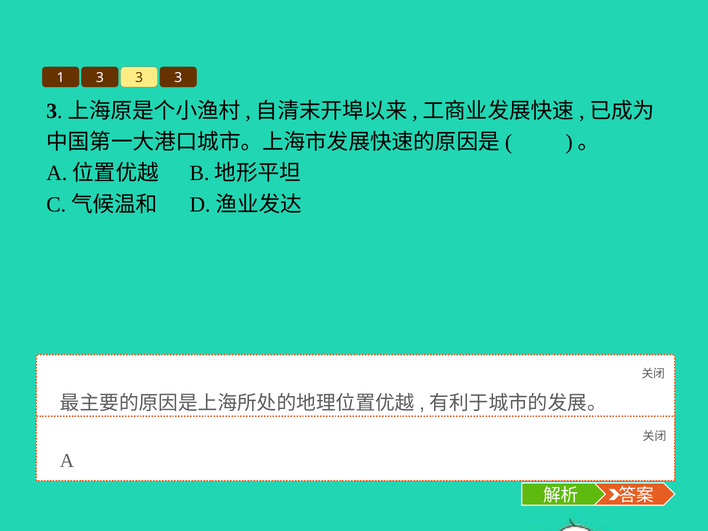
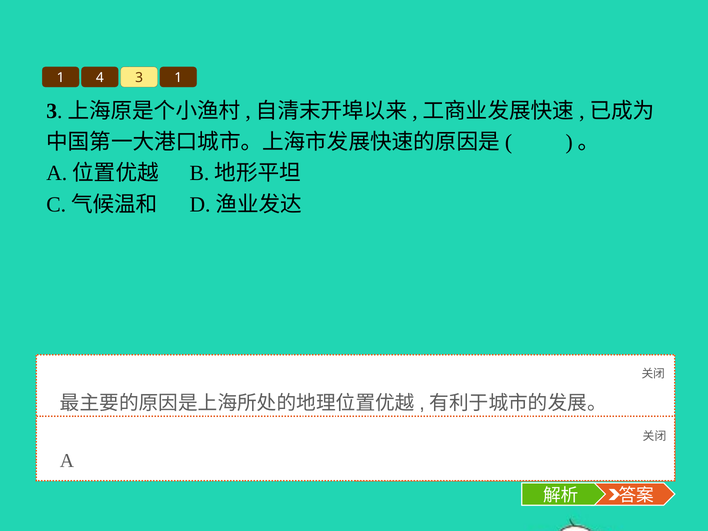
1 3: 3 -> 4 (100, 78)
3: 3 -> 1 (178, 78)
